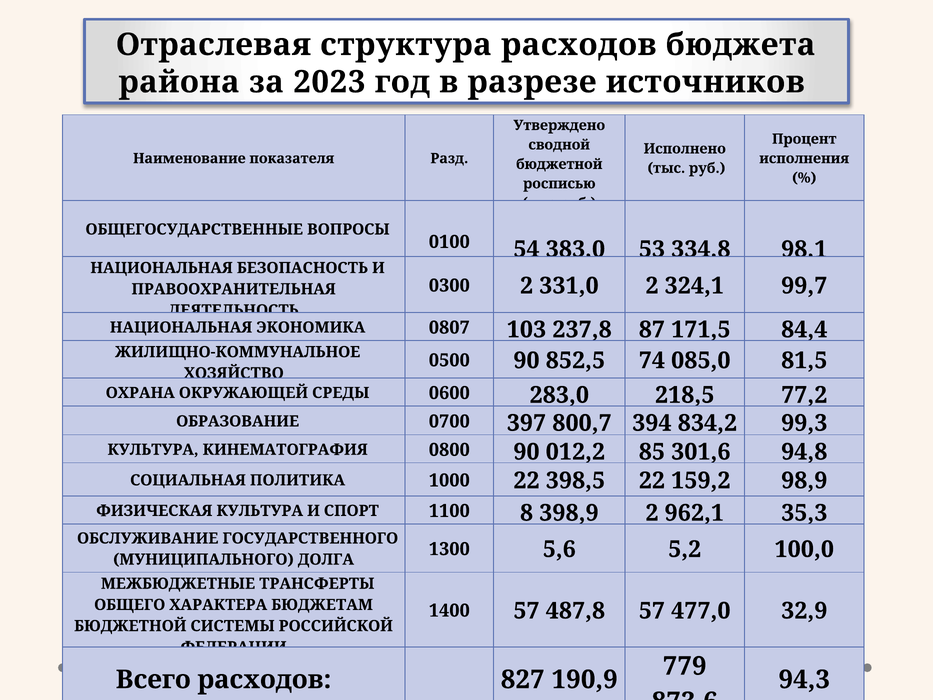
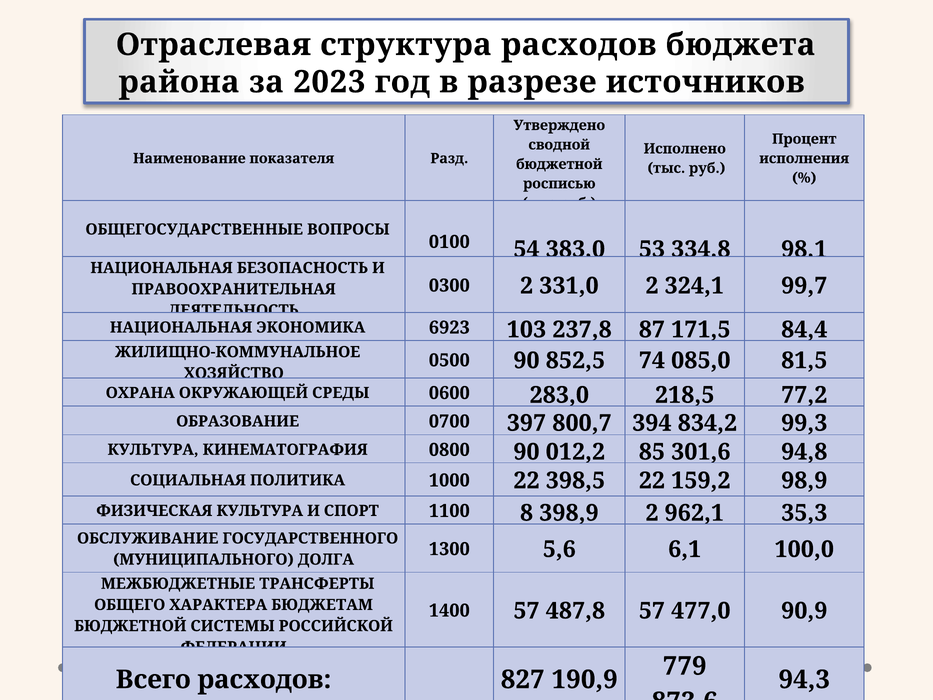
0807: 0807 -> 6923 (449, 328)
5,2: 5,2 -> 6,1 (685, 549)
32,9: 32,9 -> 90,9 (804, 611)
